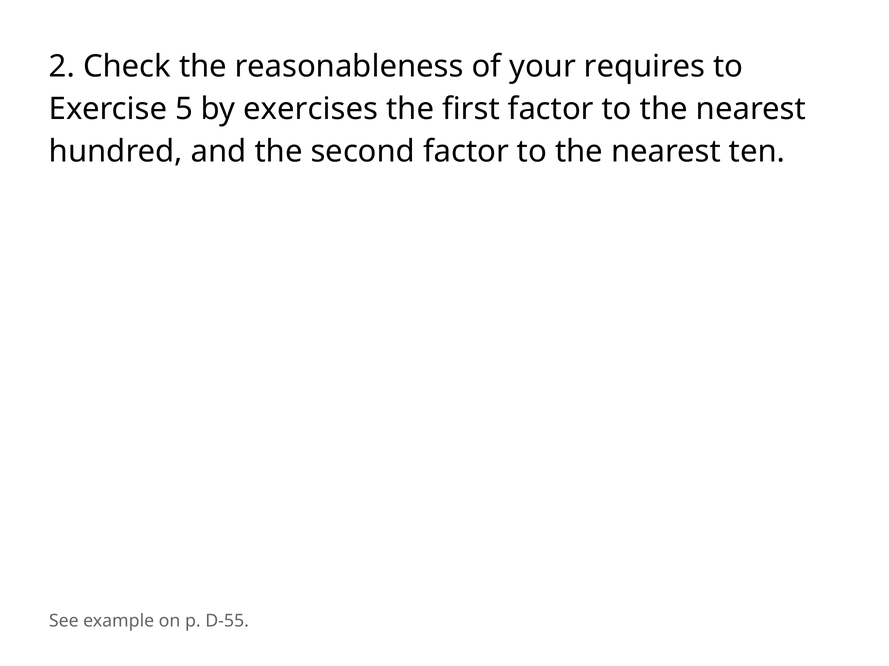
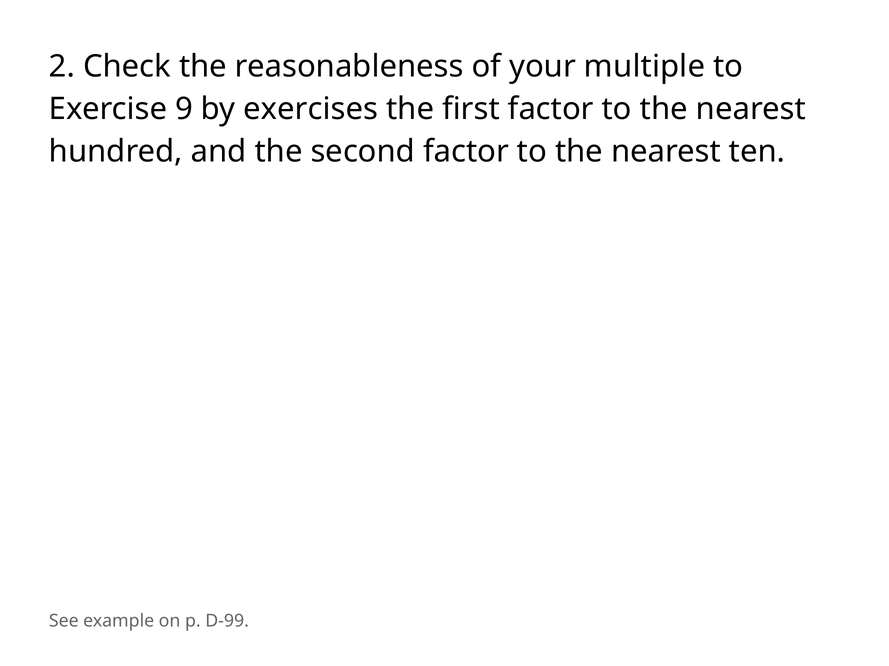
requires: requires -> multiple (645, 67)
5: 5 -> 9 (184, 109)
D-55: D-55 -> D-99 (227, 621)
